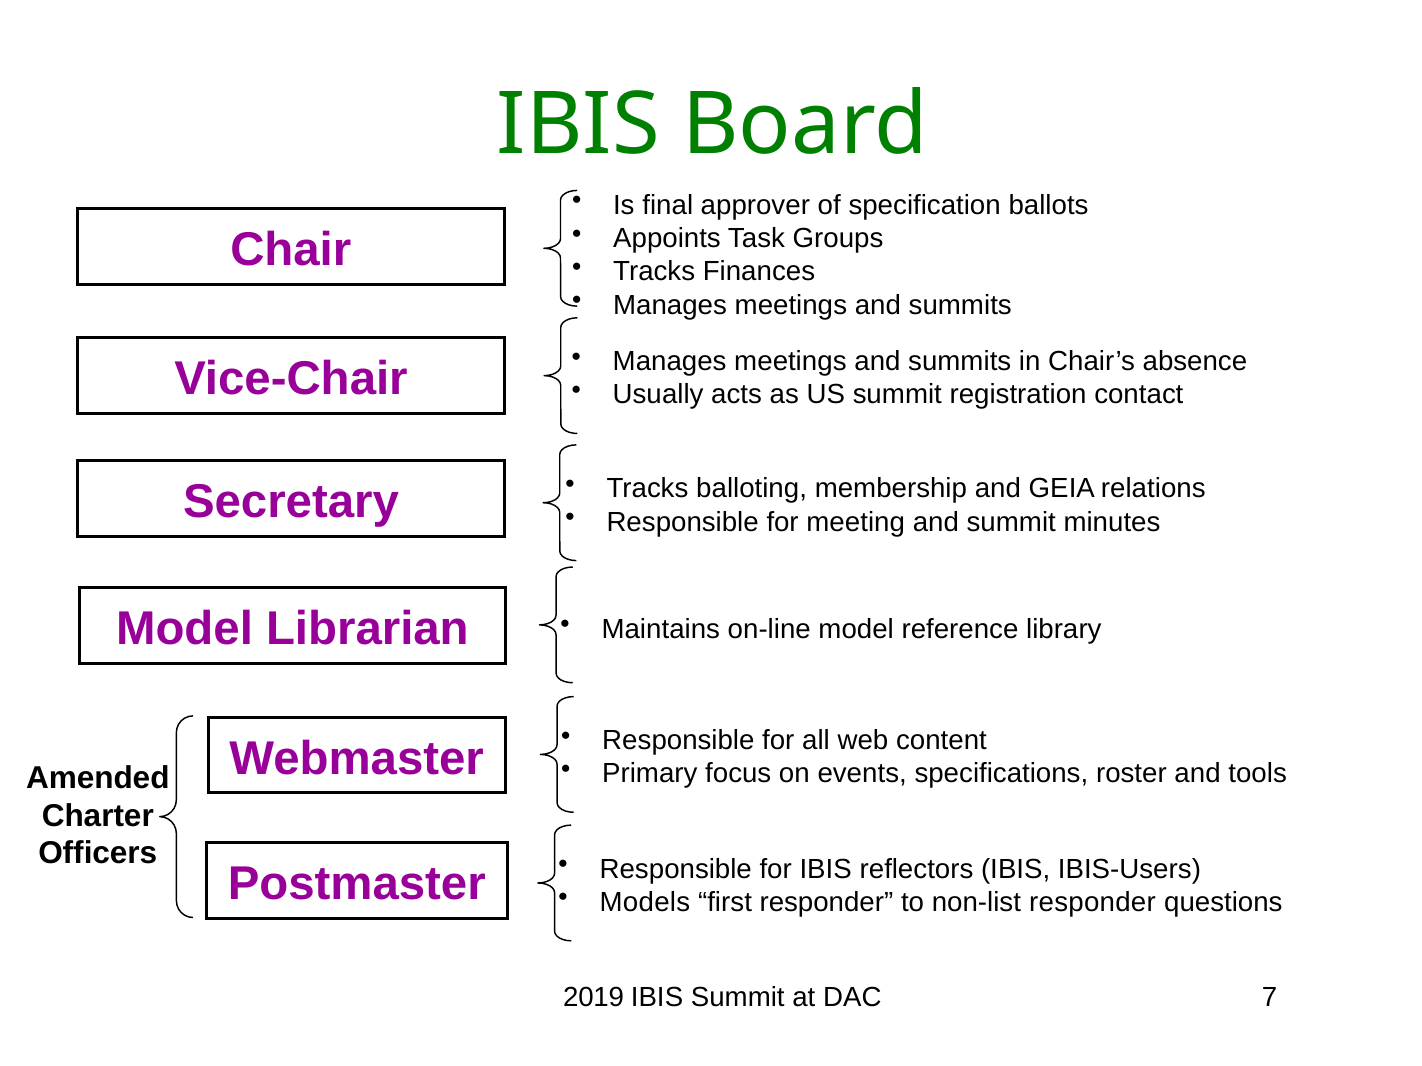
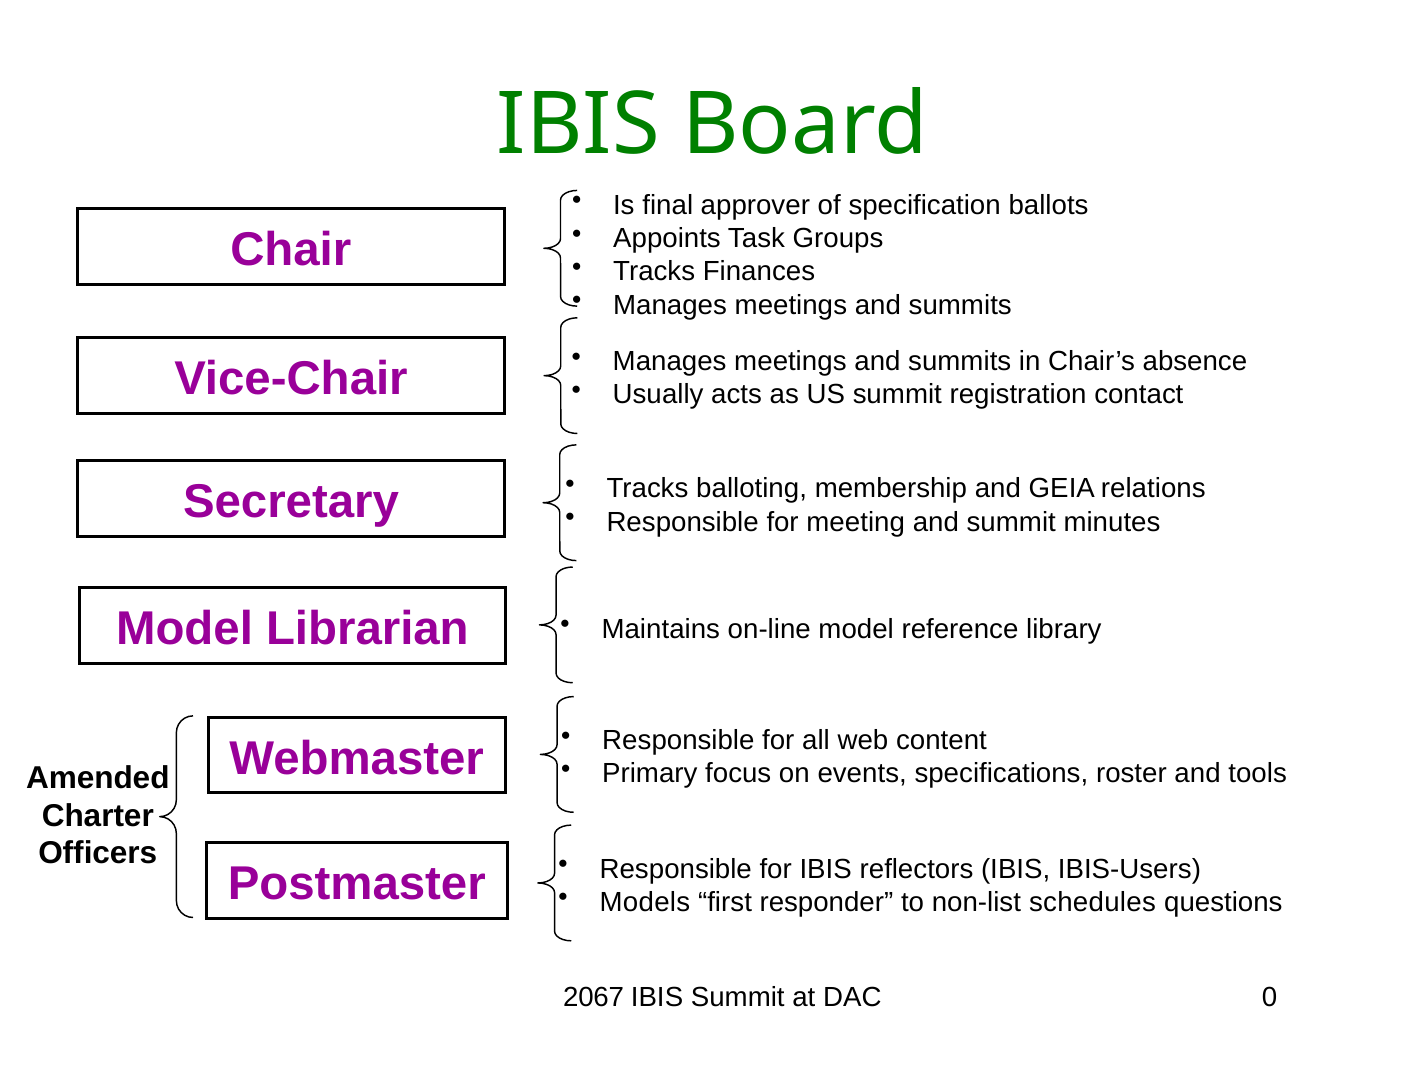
non-list responder: responder -> schedules (1092, 903)
2019: 2019 -> 2067 (594, 997)
7: 7 -> 0 (1270, 997)
